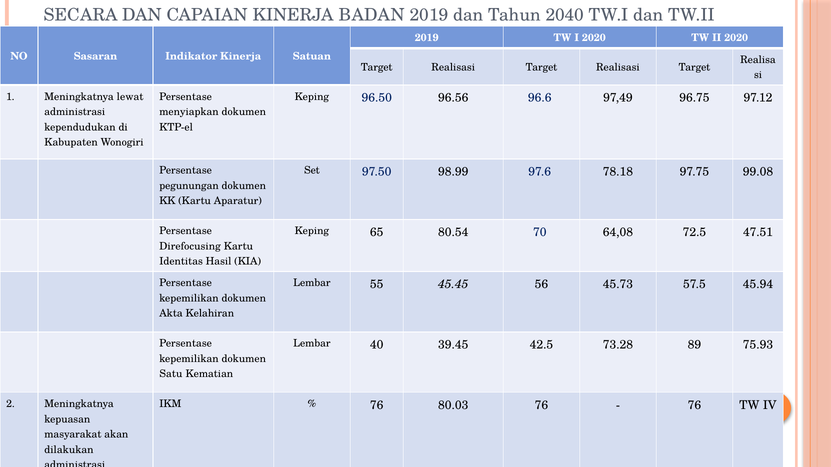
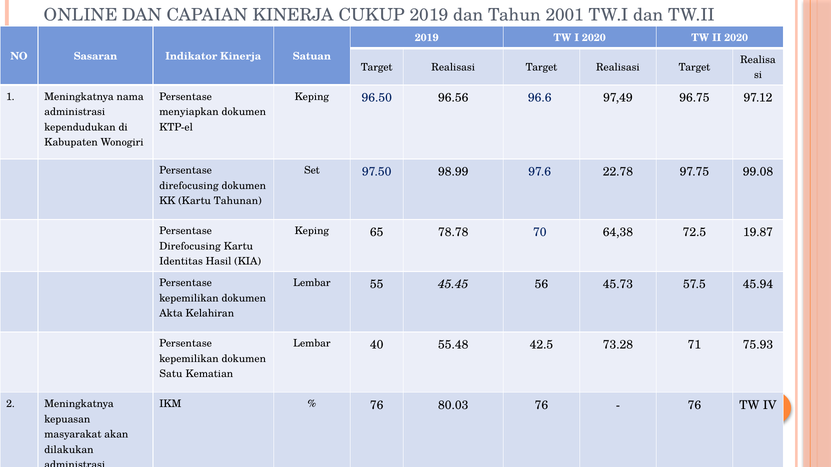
SECARA: SECARA -> ONLINE (81, 15)
BADAN: BADAN -> CUKUP (372, 15)
2040: 2040 -> 2001 (565, 15)
lewat: lewat -> nama (130, 97)
78.18: 78.18 -> 22.78 (618, 172)
pegunungan: pegunungan -> direfocusing (189, 186)
Aparatur: Aparatur -> Tahunan (238, 201)
80.54: 80.54 -> 78.78 (453, 233)
64,08: 64,08 -> 64,38 (618, 233)
47.51: 47.51 -> 19.87 (758, 233)
39.45: 39.45 -> 55.48 (453, 345)
89: 89 -> 71 (694, 345)
